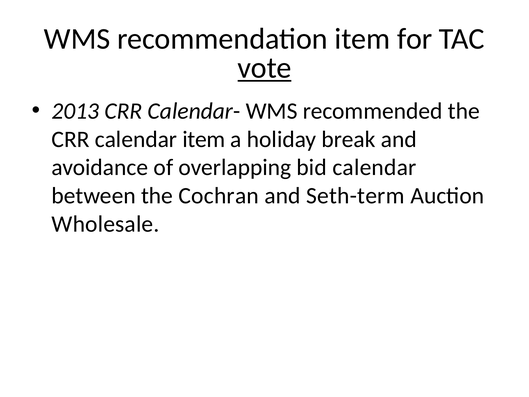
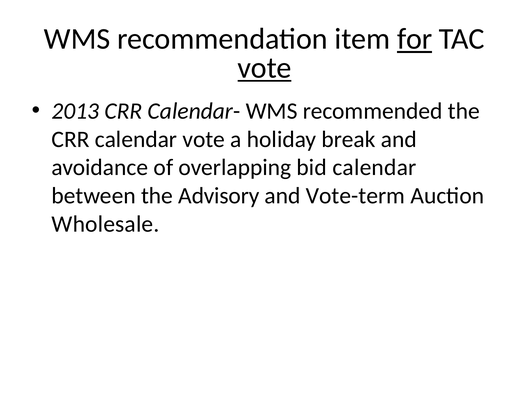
for underline: none -> present (415, 39)
calendar item: item -> vote (204, 139)
Cochran: Cochran -> Advisory (219, 196)
Seth-term: Seth-term -> Vote-term (355, 196)
